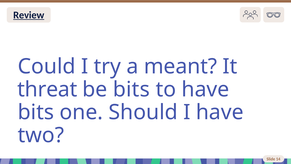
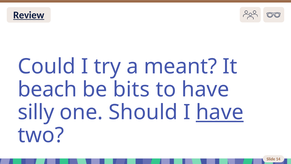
threat: threat -> beach (47, 89)
bits: bits -> silly (36, 112)
have underline: none -> present (220, 112)
